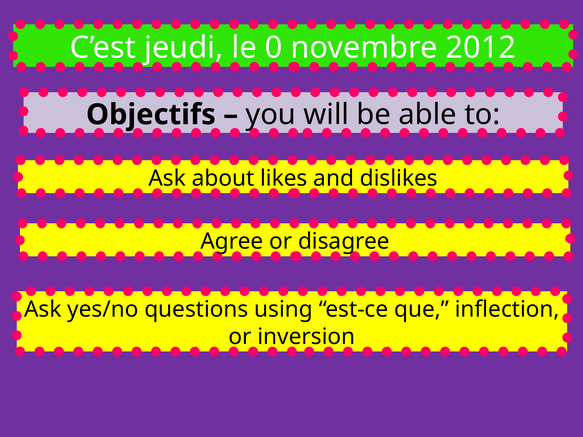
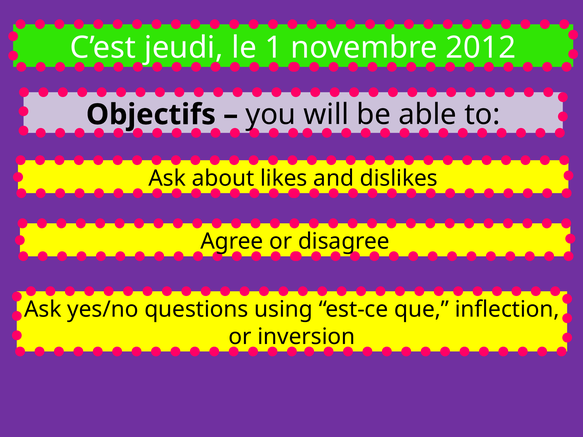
0: 0 -> 1 (274, 48)
